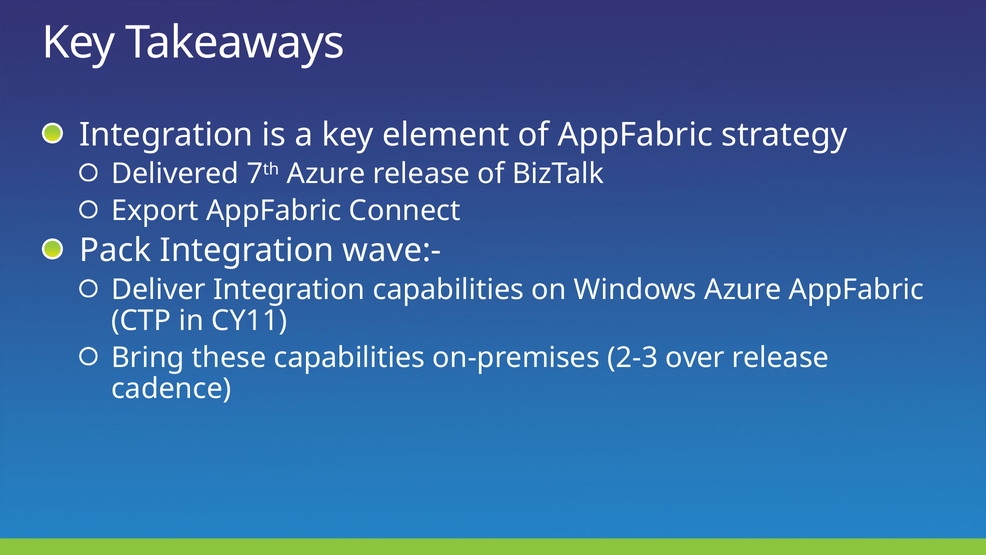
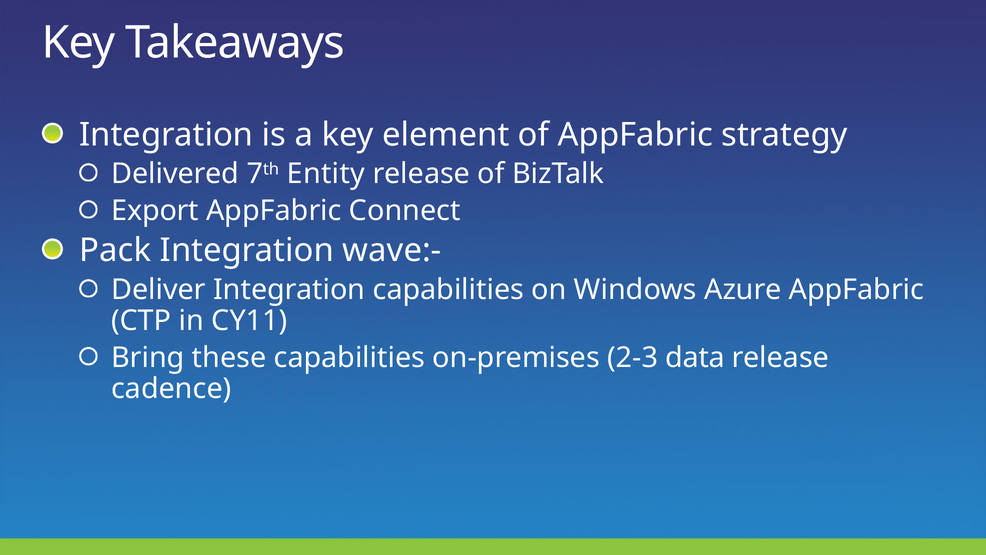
7th Azure: Azure -> Entity (326, 174)
over: over -> data (695, 357)
